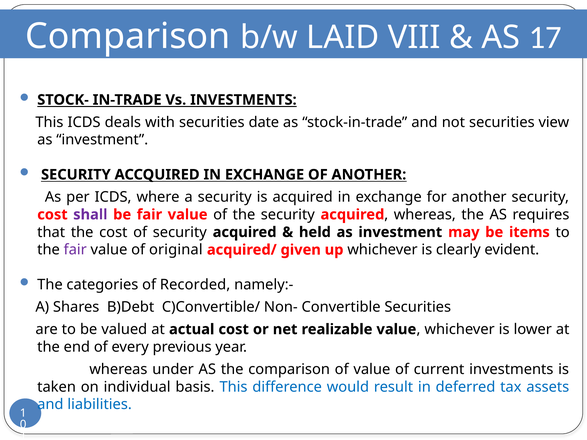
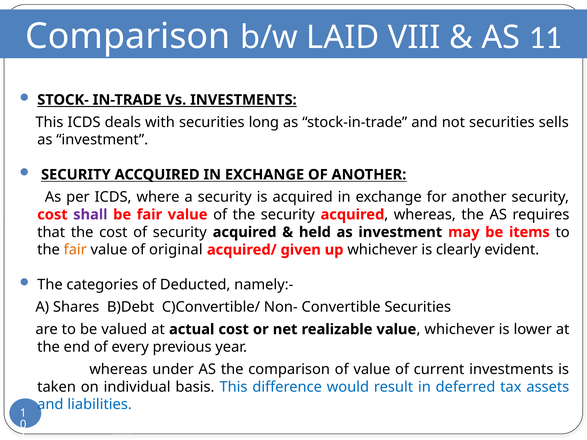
17: 17 -> 11 (545, 37)
date: date -> long (264, 122)
view: view -> sells (554, 122)
fair colour: purple -> orange (75, 250)
Recorded: Recorded -> Deducted (195, 285)
